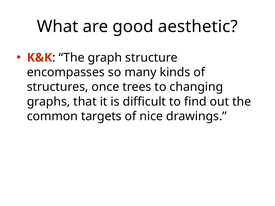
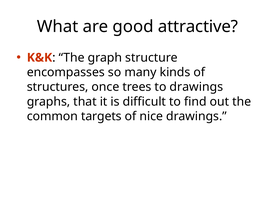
aesthetic: aesthetic -> attractive (198, 27)
to changing: changing -> drawings (196, 87)
